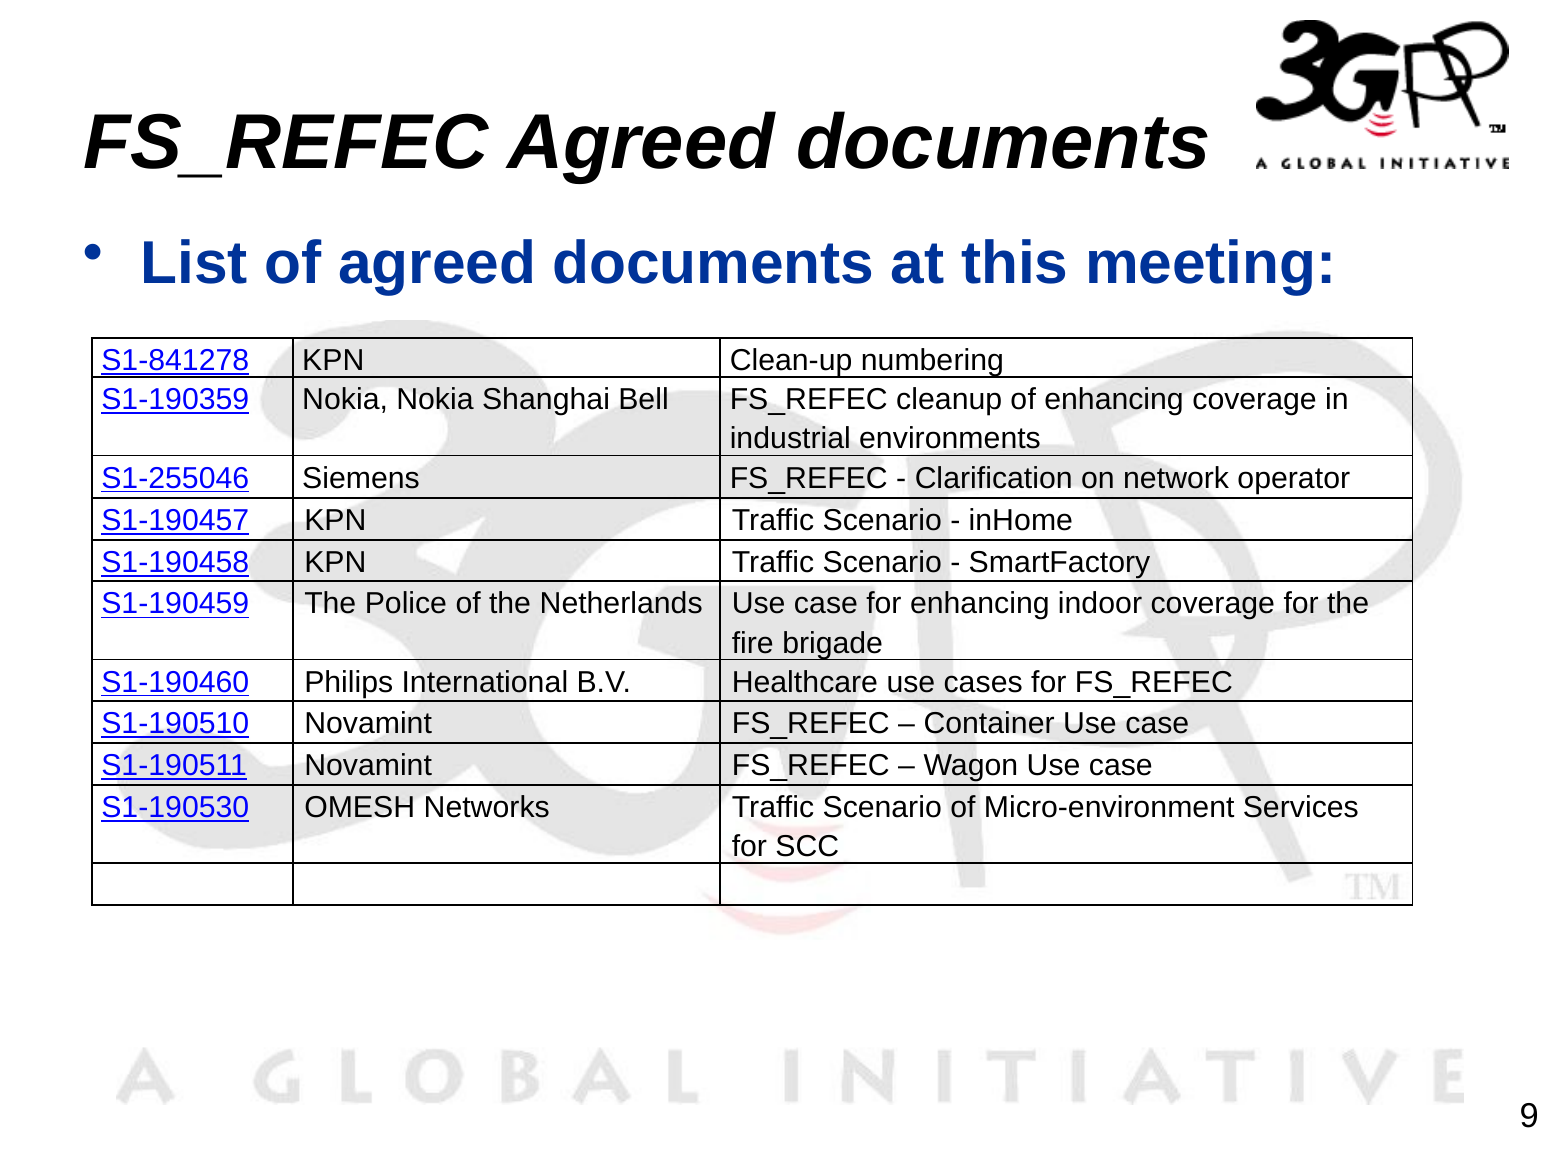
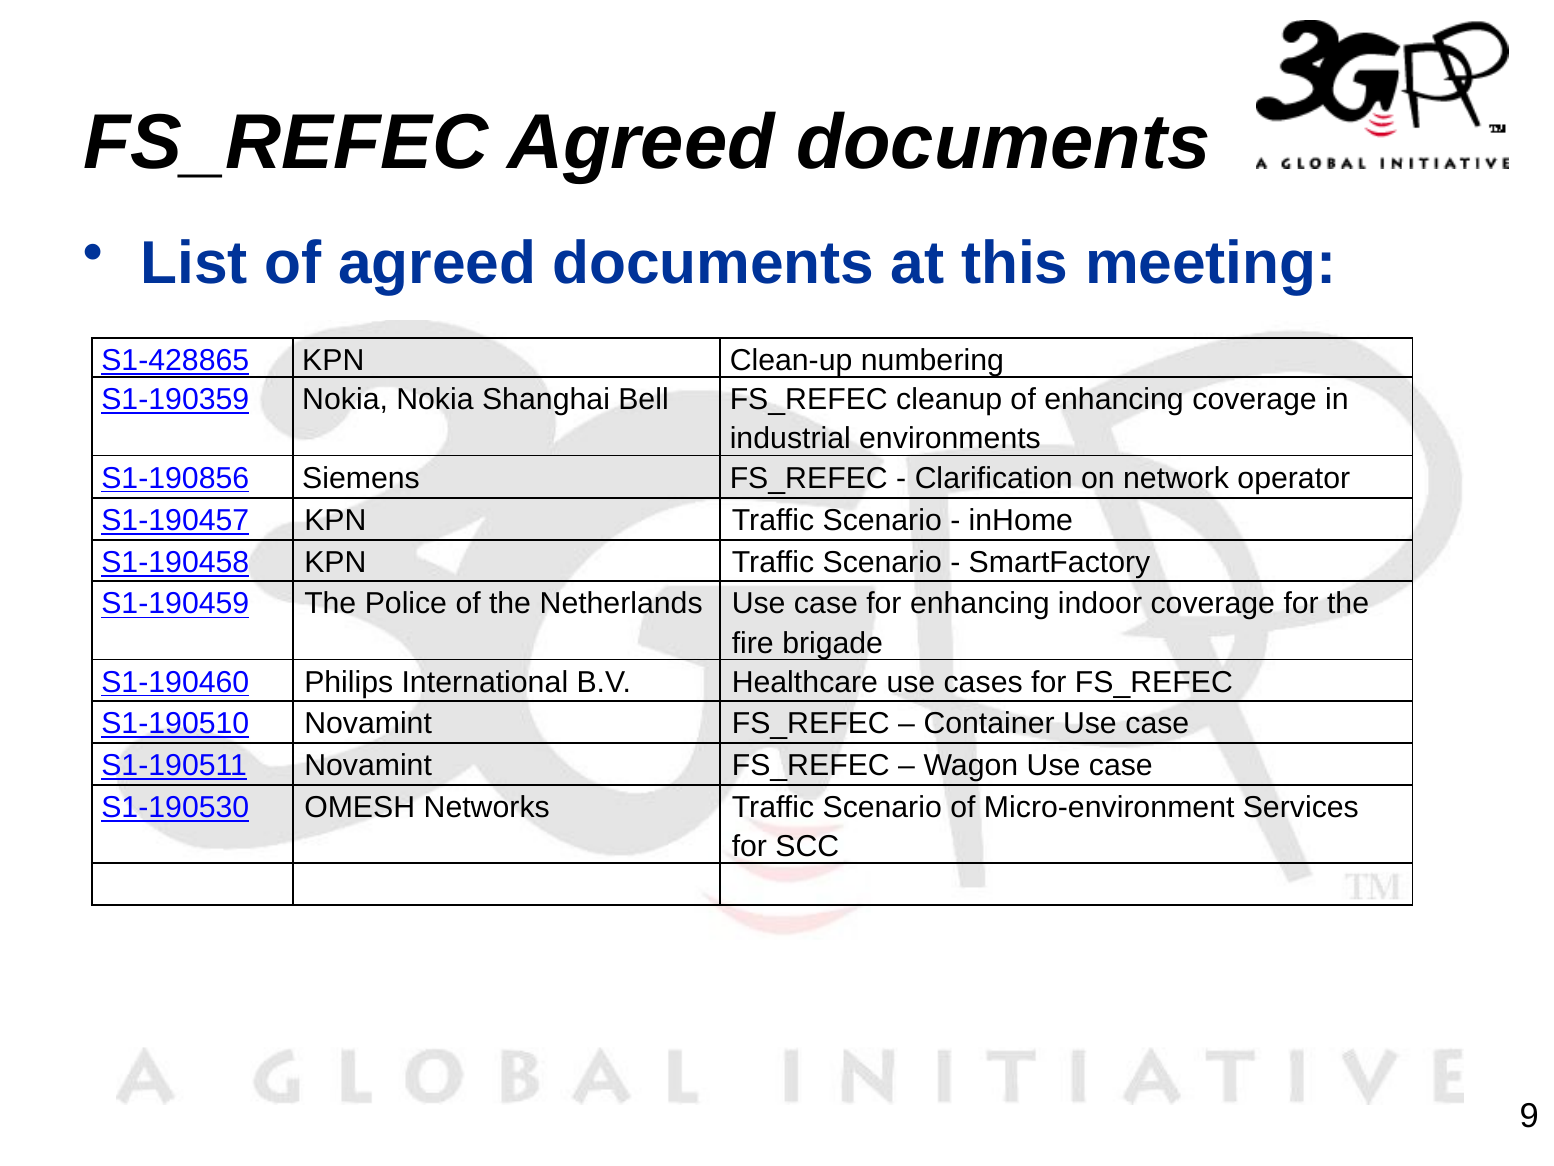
S1-841278: S1-841278 -> S1-428865 (175, 361)
S1-255046: S1-255046 -> S1-190856 (175, 478)
